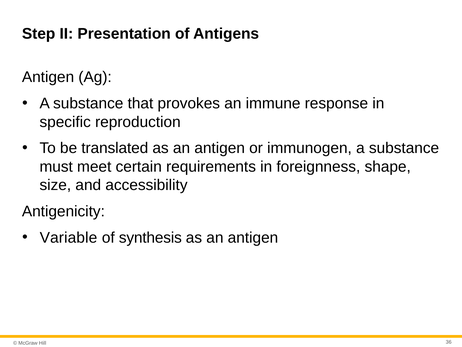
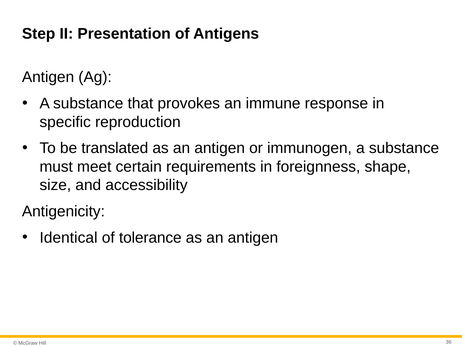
Variable: Variable -> Identical (69, 237)
synthesis: synthesis -> tolerance (150, 237)
